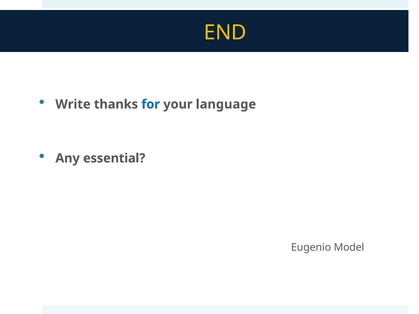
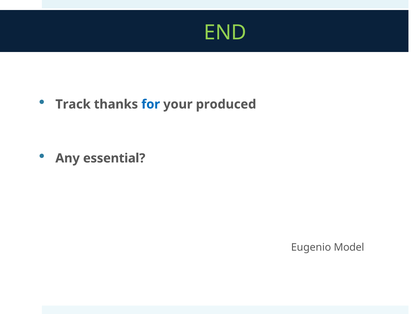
END colour: yellow -> light green (225, 32)
Write: Write -> Track (73, 104)
language: language -> produced (226, 104)
